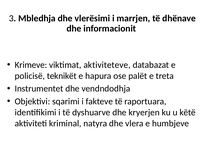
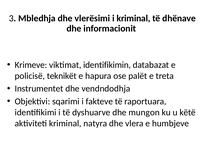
i marrjen: marrjen -> kriminal (133, 18)
aktiviteteve: aktiviteteve -> identifikimin (107, 65)
kryerjen: kryerjen -> mungon (144, 112)
